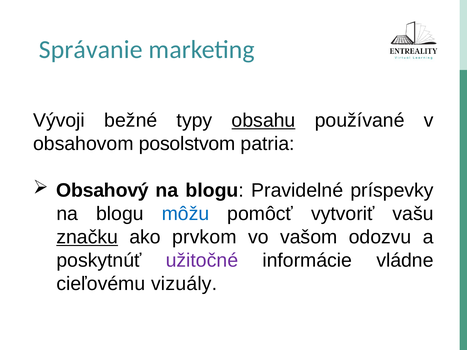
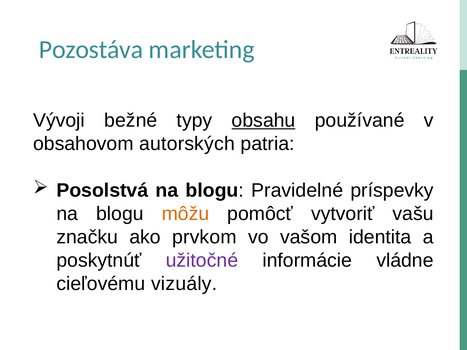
Správanie: Správanie -> Pozostáva (91, 50)
posolstvom: posolstvom -> autorských (187, 144)
Obsahový: Obsahový -> Posolstvá (102, 191)
môžu colour: blue -> orange (185, 214)
značku underline: present -> none (87, 237)
odozvu: odozvu -> identita (380, 237)
